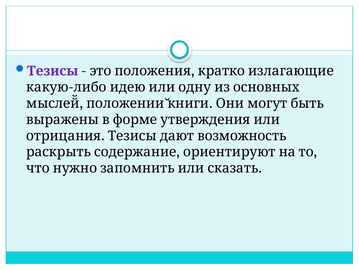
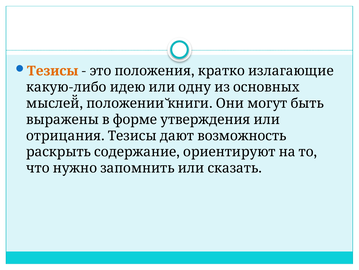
Тезисы colour: purple -> orange (53, 71)
